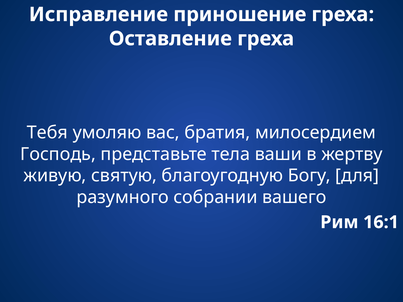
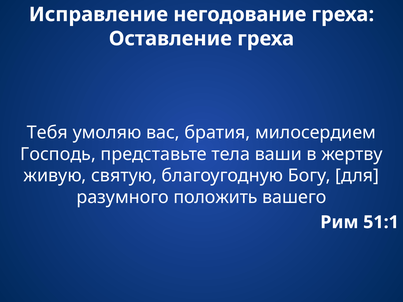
приношение: приношение -> негодование (240, 15)
собрании: собрании -> положить (216, 197)
16:1: 16:1 -> 51:1 (381, 222)
